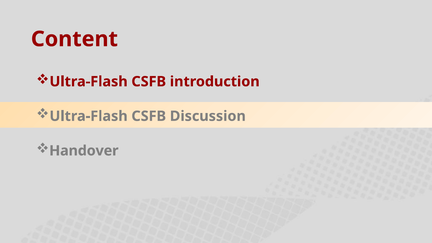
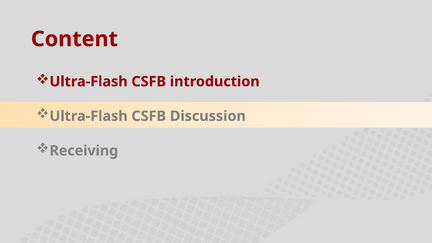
Handover: Handover -> Receiving (84, 151)
